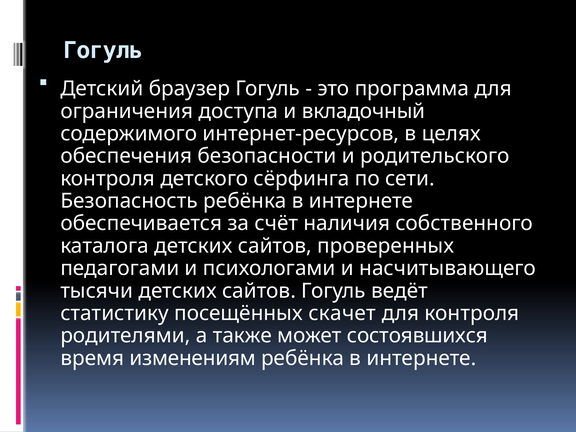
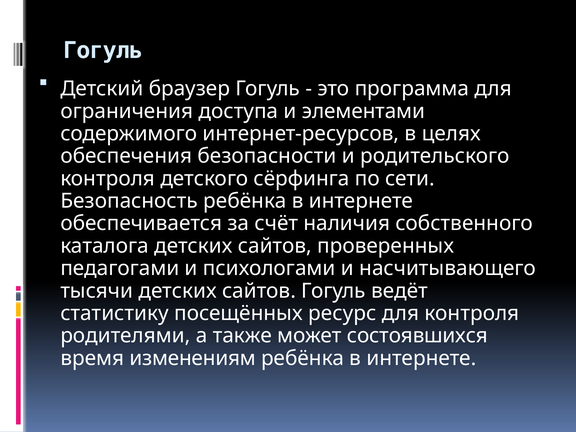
вкладочный: вкладочный -> элементами (364, 111)
скачет: скачет -> ресурс (342, 313)
